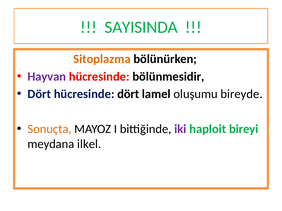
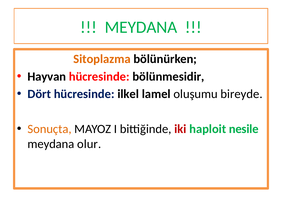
SAYISINDA: SAYISINDA -> MEYDANA (141, 27)
Hayvan colour: purple -> black (47, 77)
hücresinde dört: dört -> ilkel (128, 94)
iki colour: purple -> red (180, 129)
bireyi: bireyi -> nesile (244, 129)
ilkel: ilkel -> olur (89, 144)
